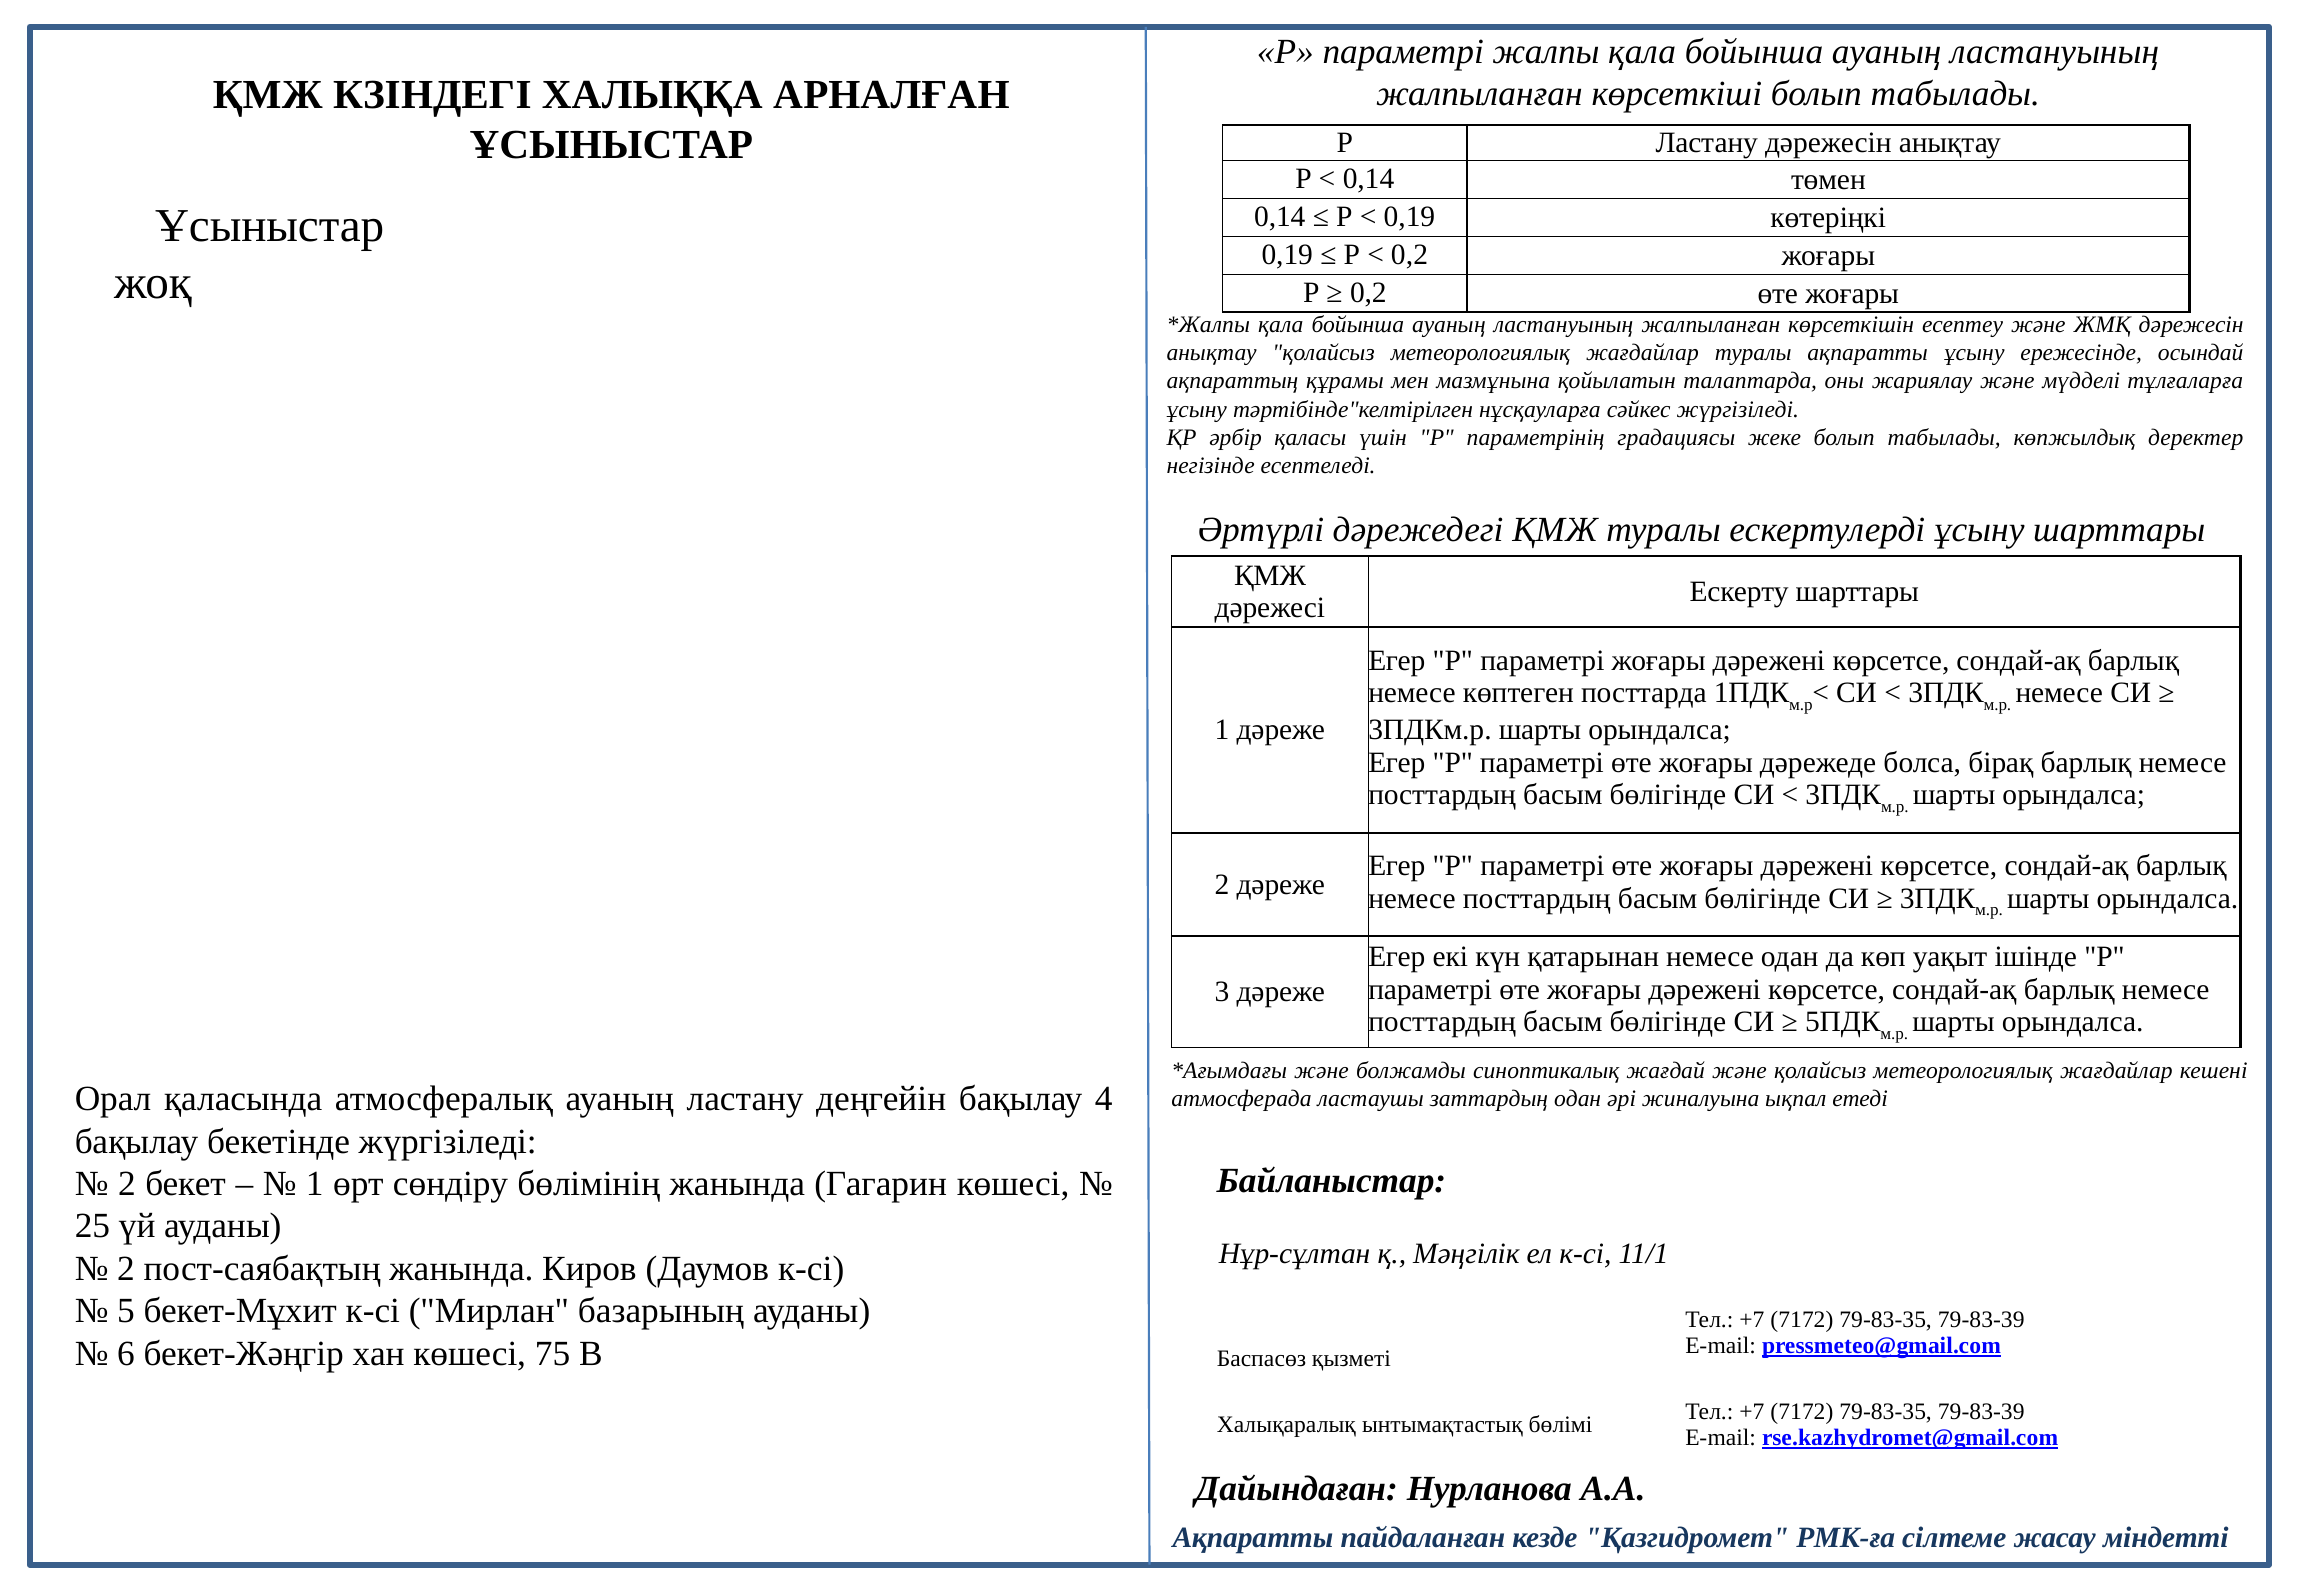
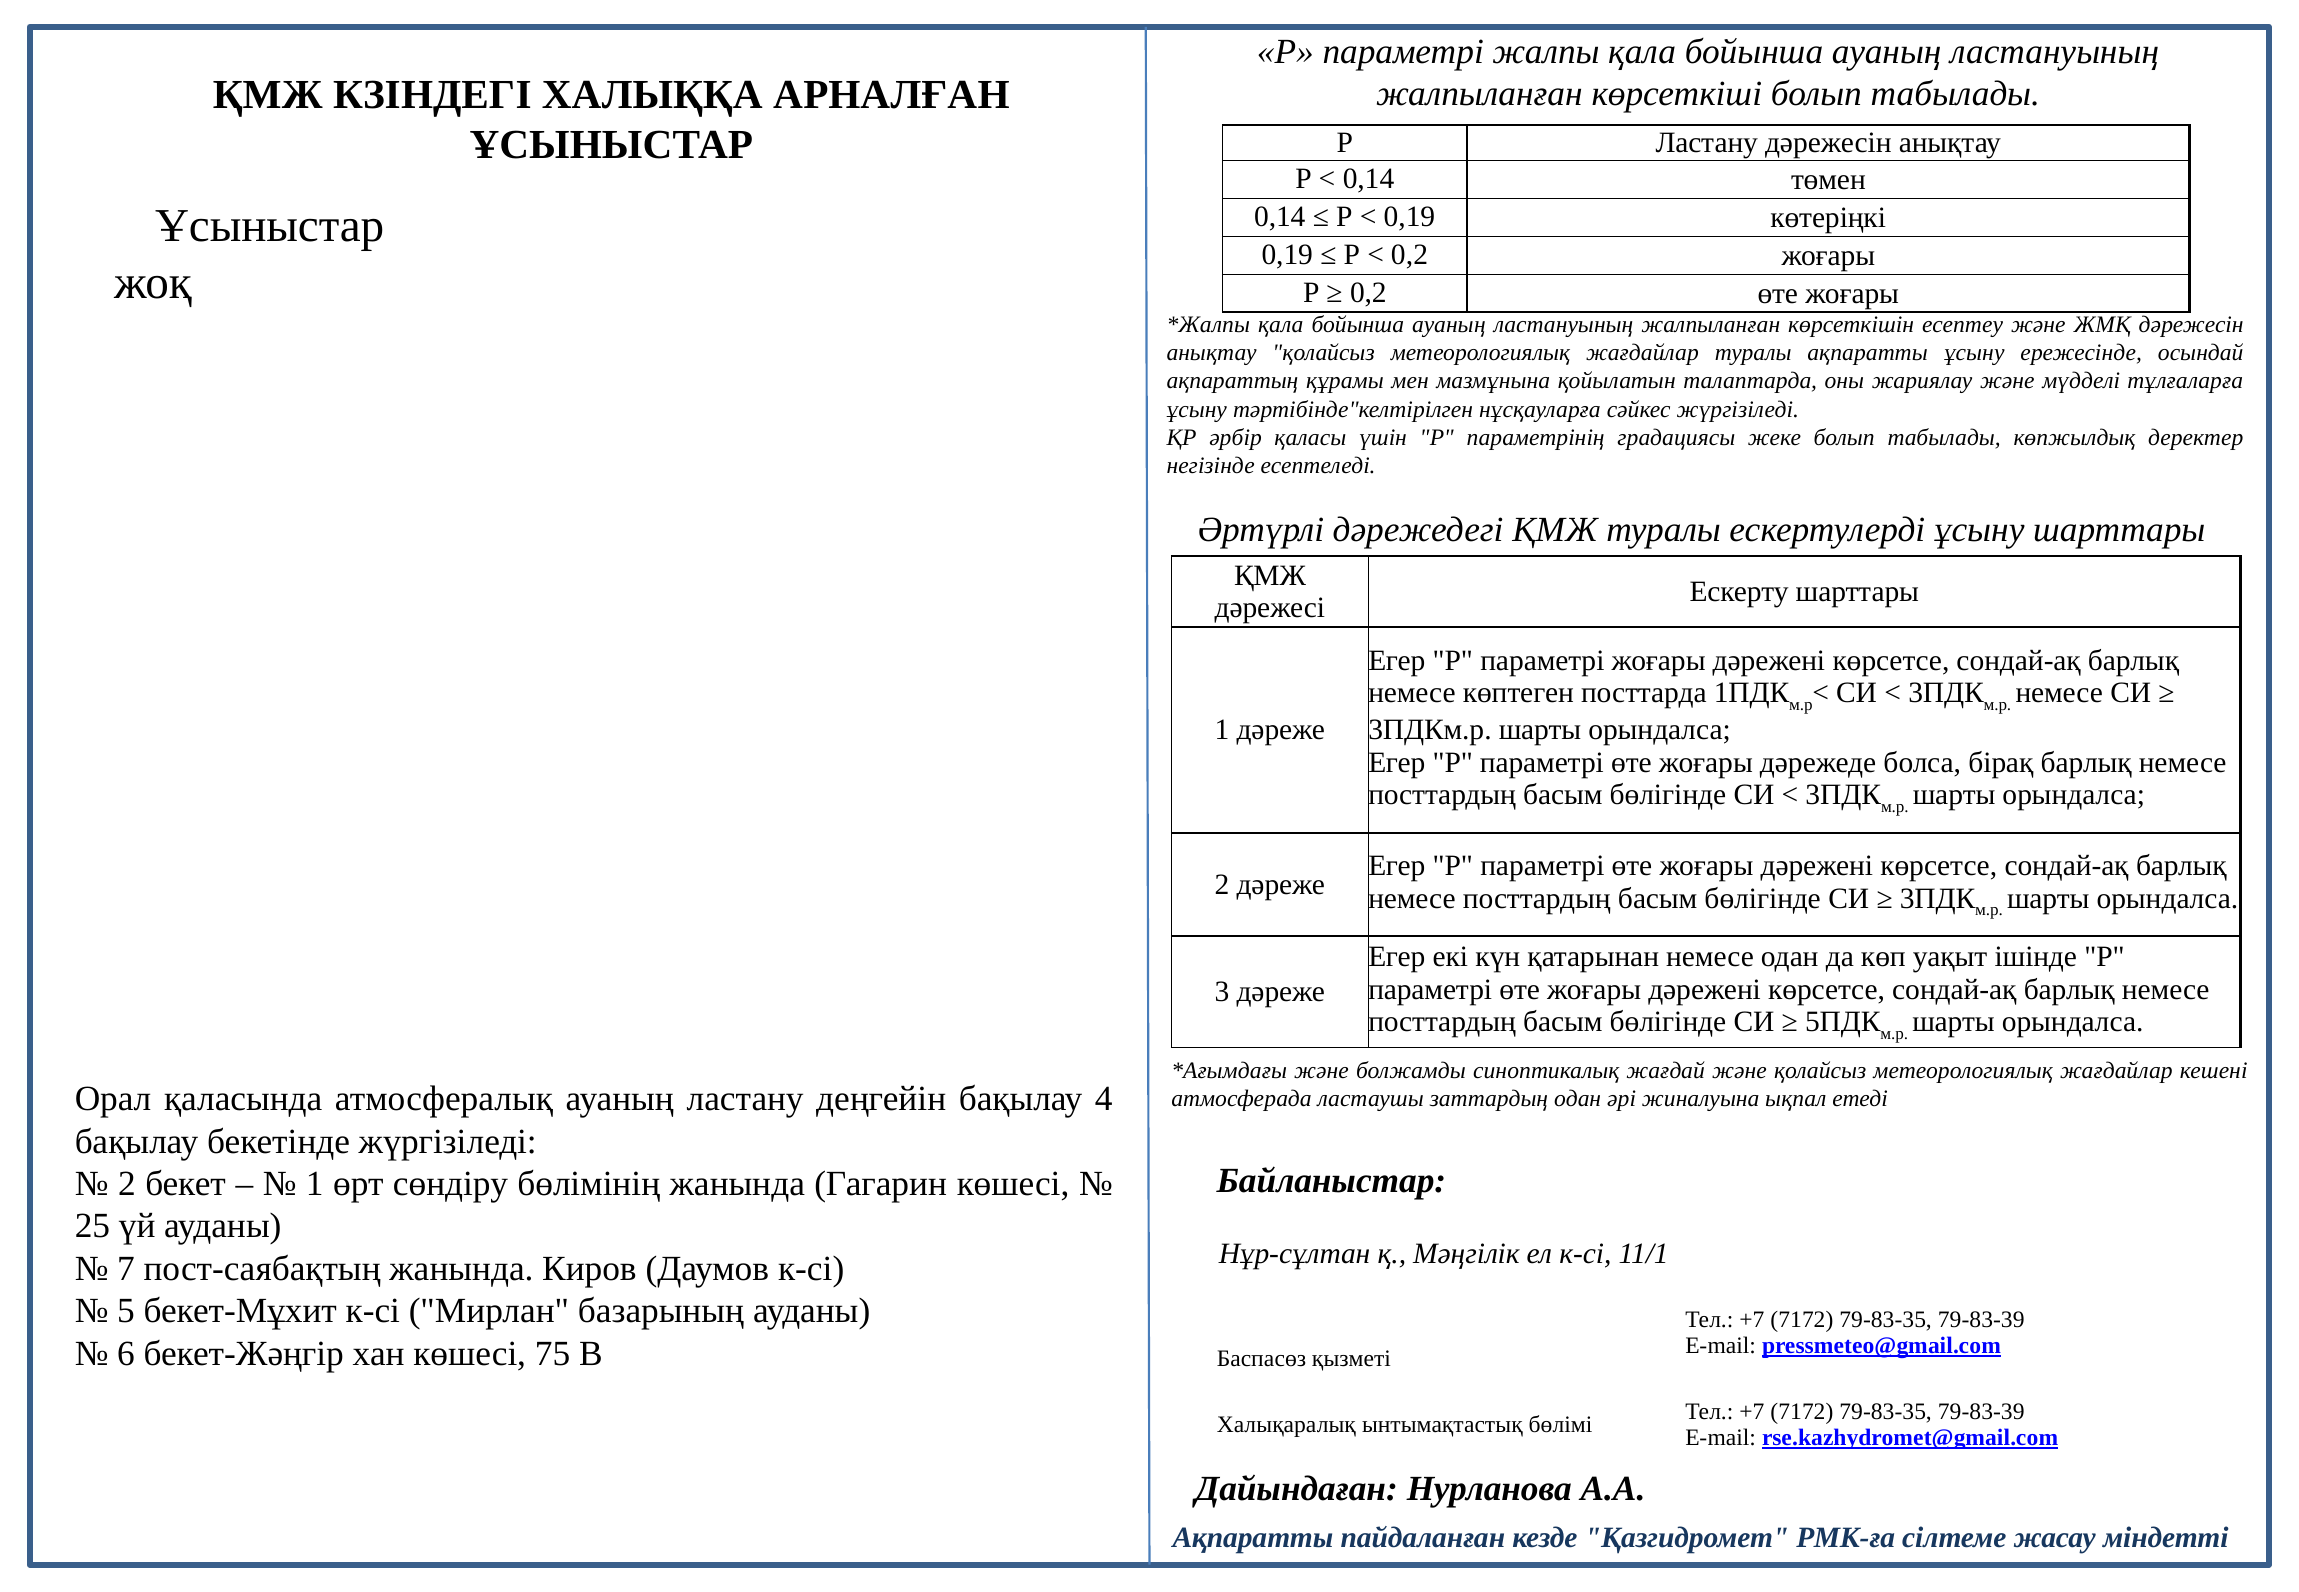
2: 2 -> 7 (126, 1268)
